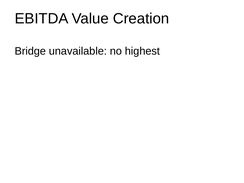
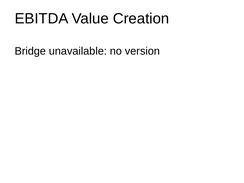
highest: highest -> version (142, 51)
